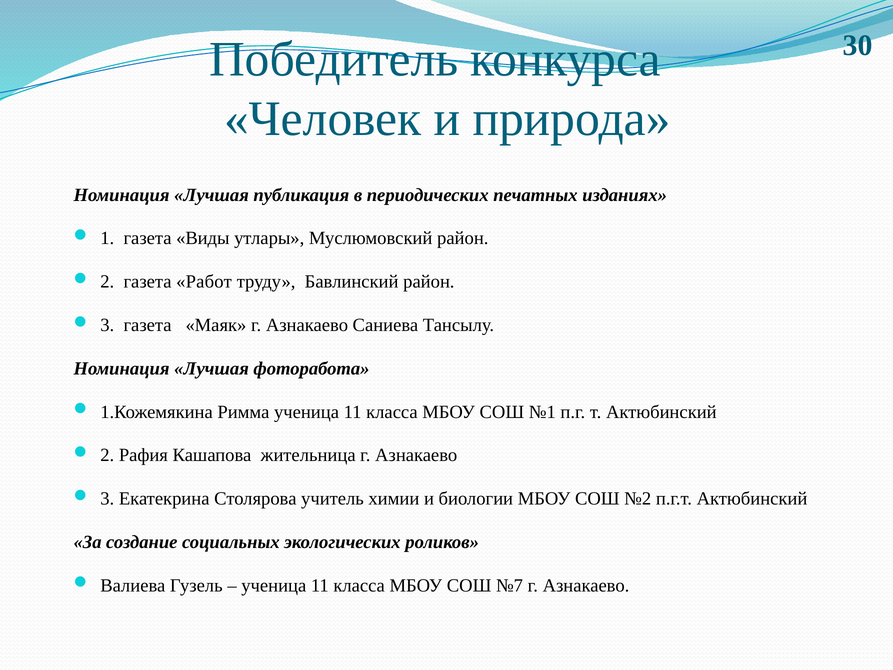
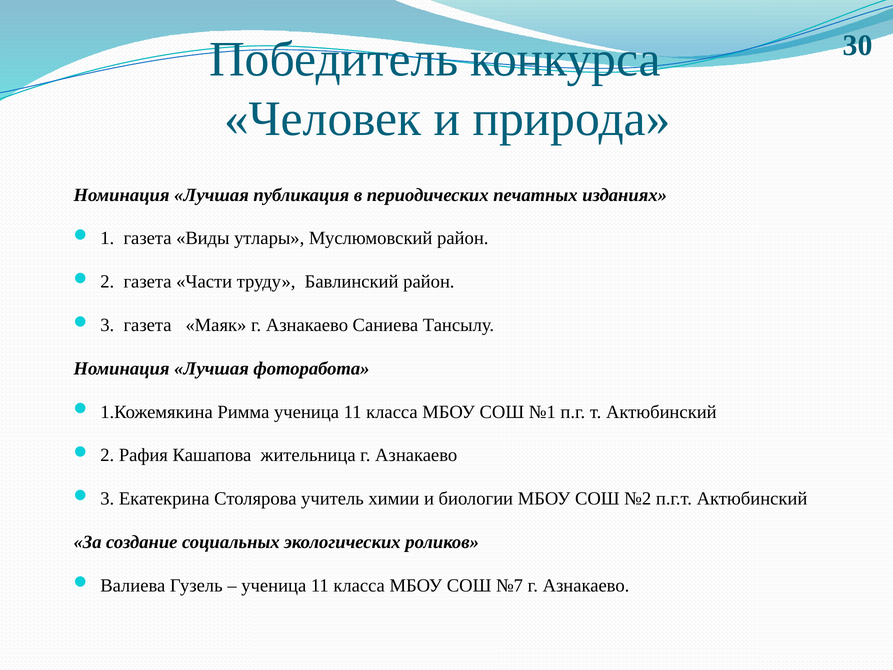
Работ: Работ -> Части (204, 282)
